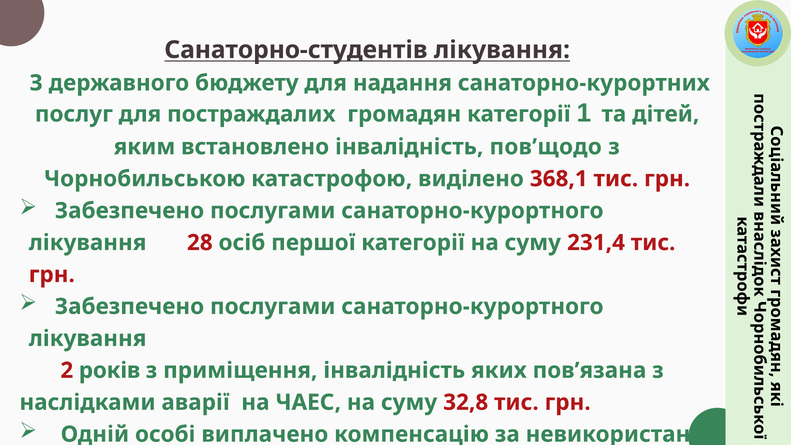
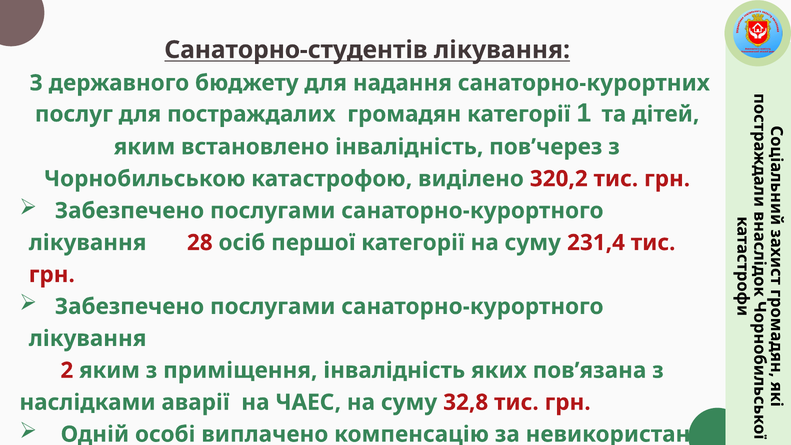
пов’щодо: пов’щодо -> пов’через (546, 147)
368,1: 368,1 -> 320,2 (559, 179)
2 років: років -> яким (110, 370)
